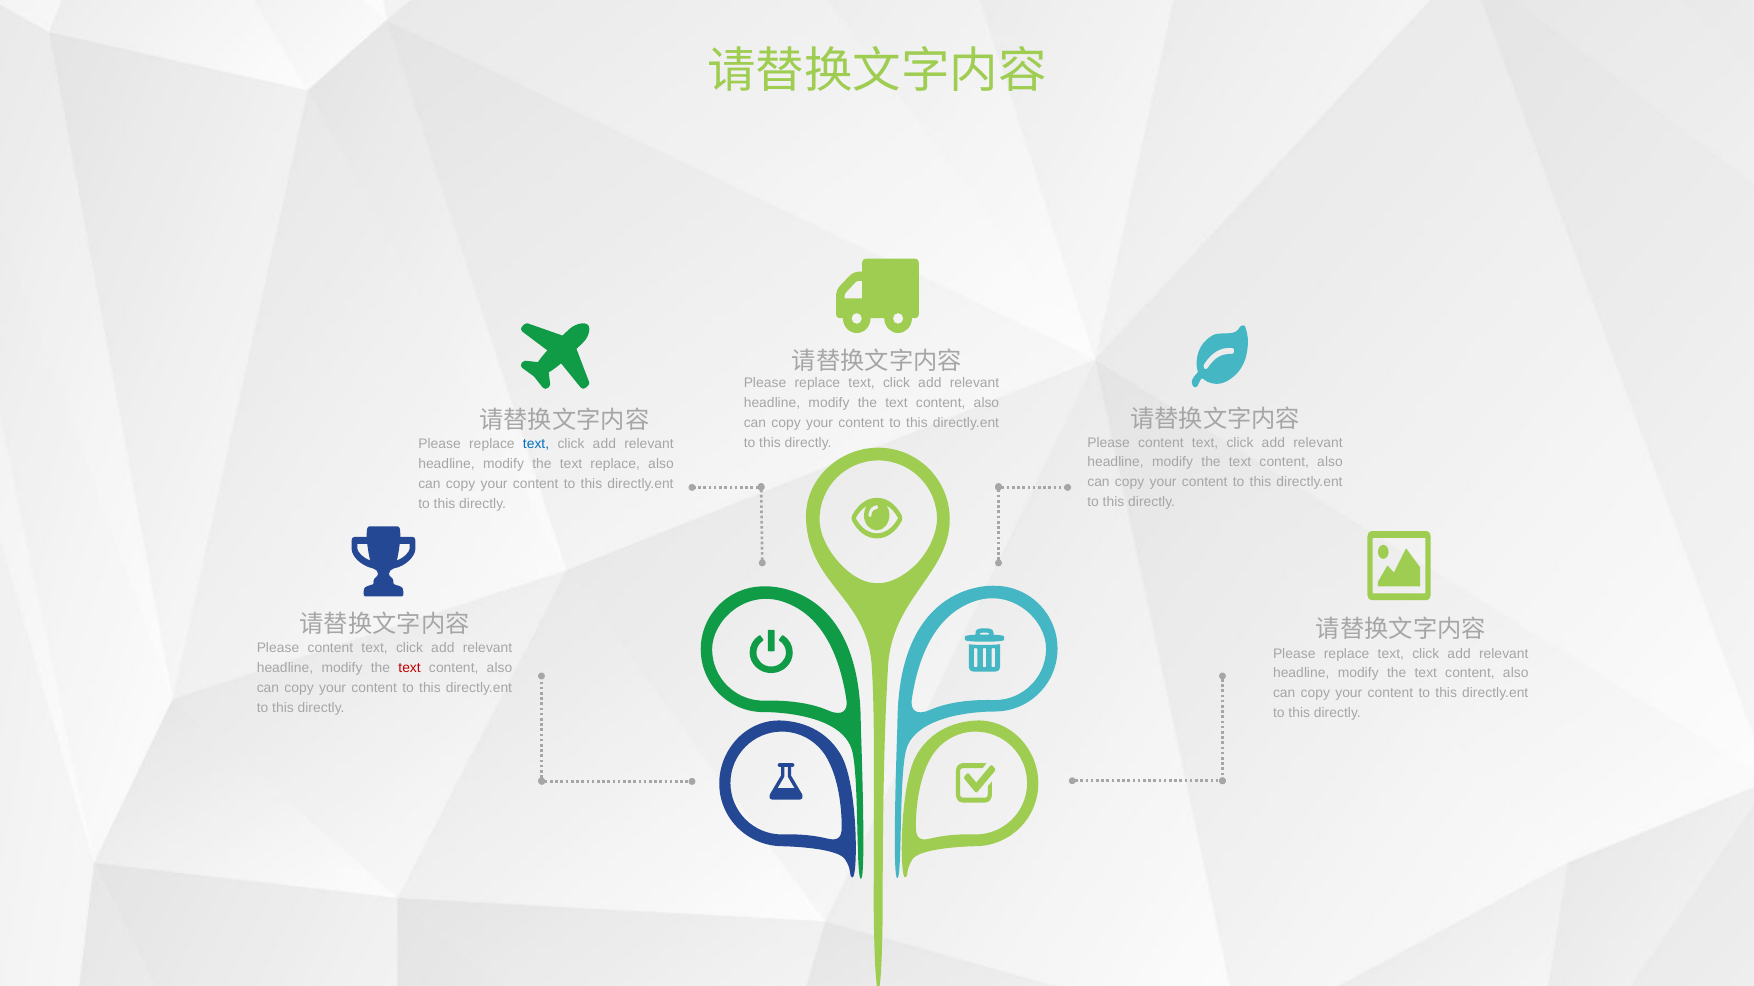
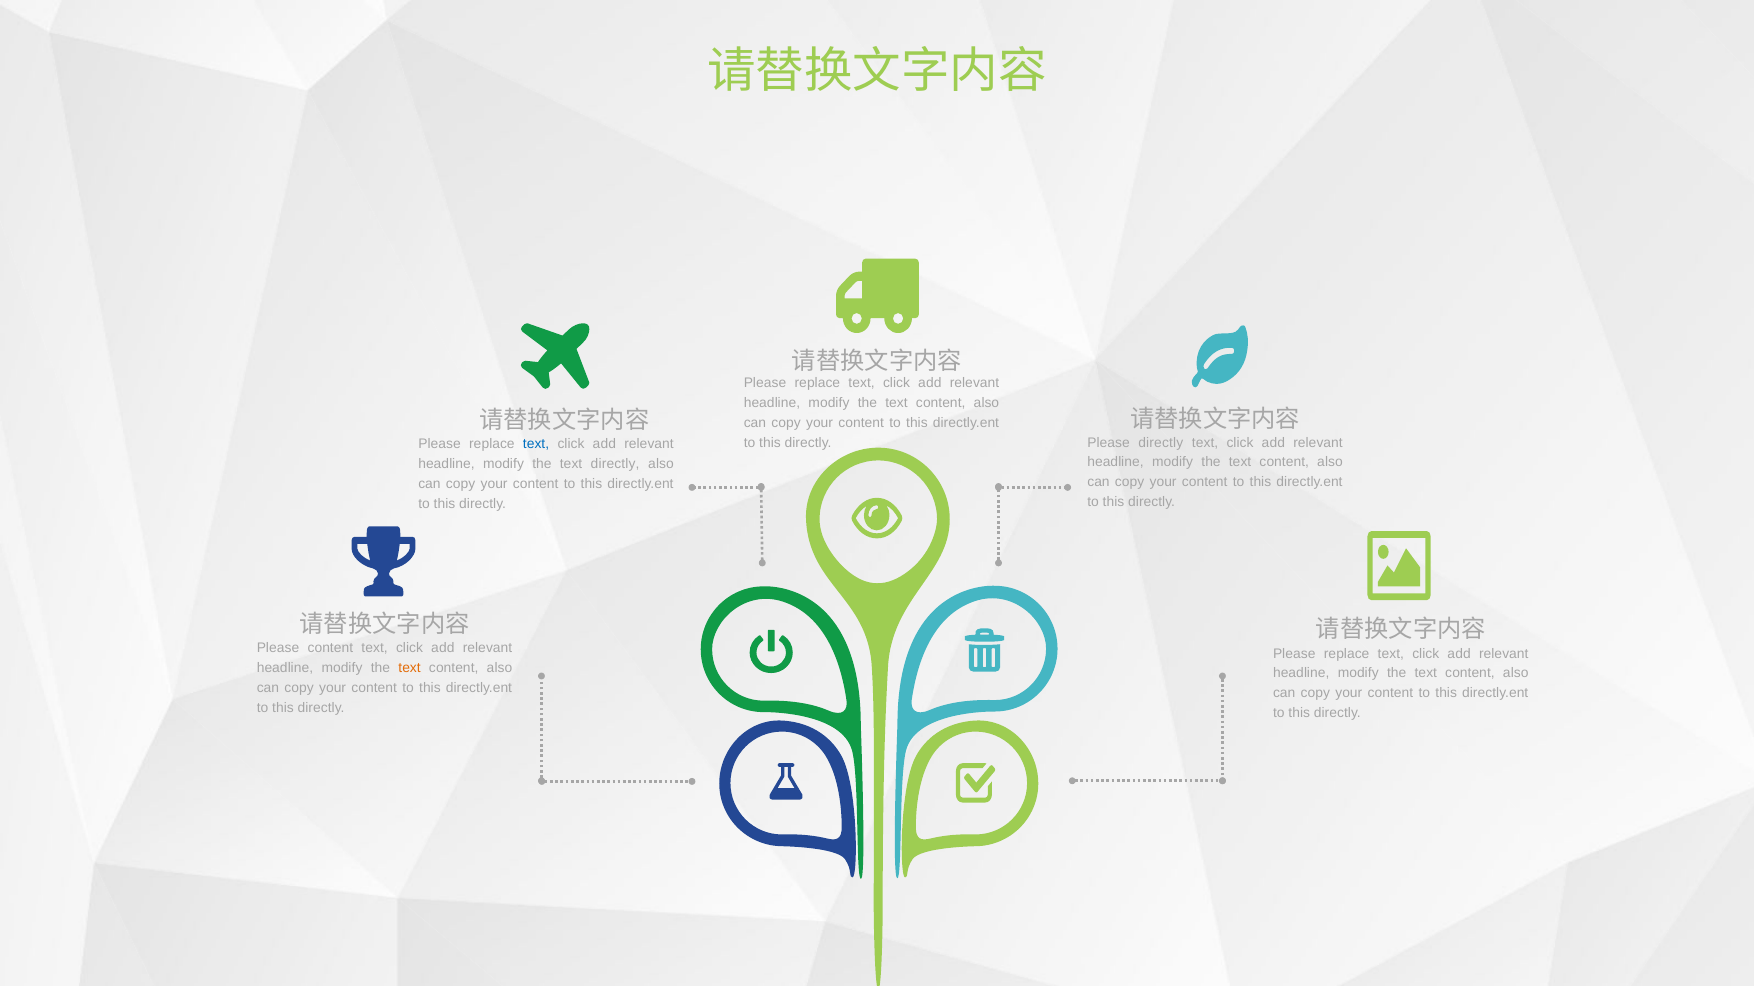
content: content -> directly (1161, 443)
text replace: replace -> directly (615, 464)
text colour: red -> orange (410, 668)
